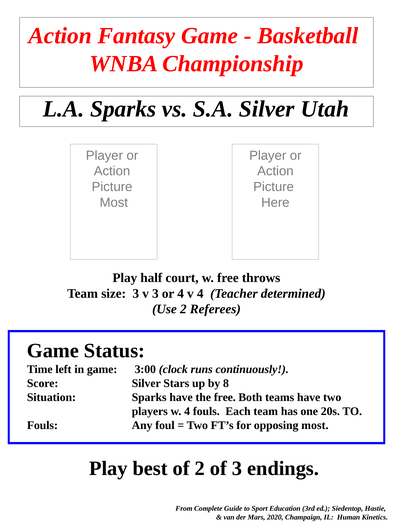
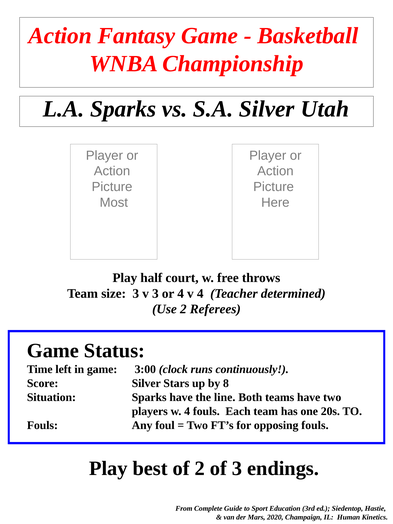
the free: free -> line (225, 397)
opposing most: most -> fouls (315, 425)
